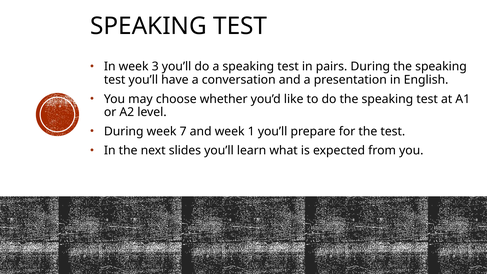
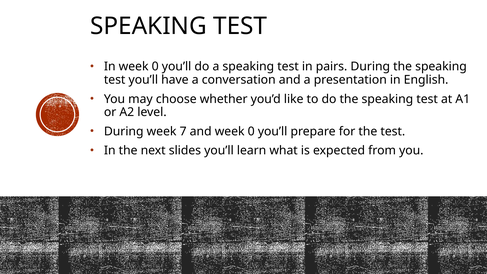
In week 3: 3 -> 0 (155, 67)
and week 1: 1 -> 0 (251, 131)
